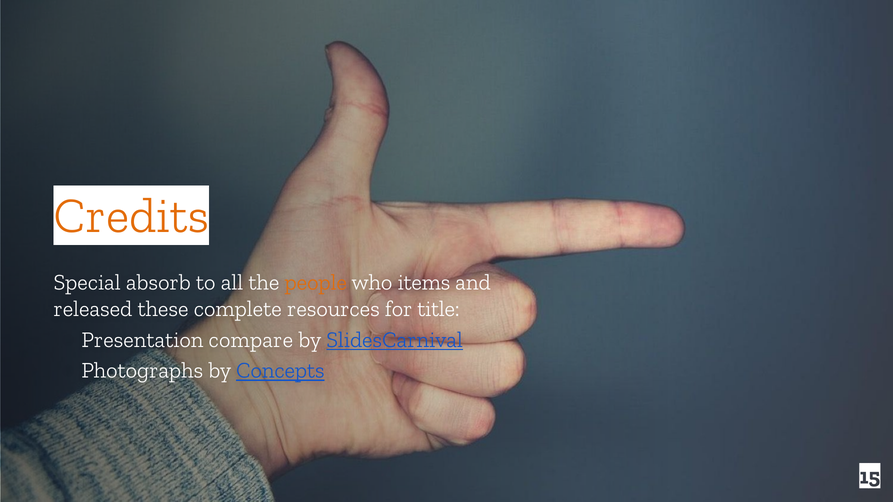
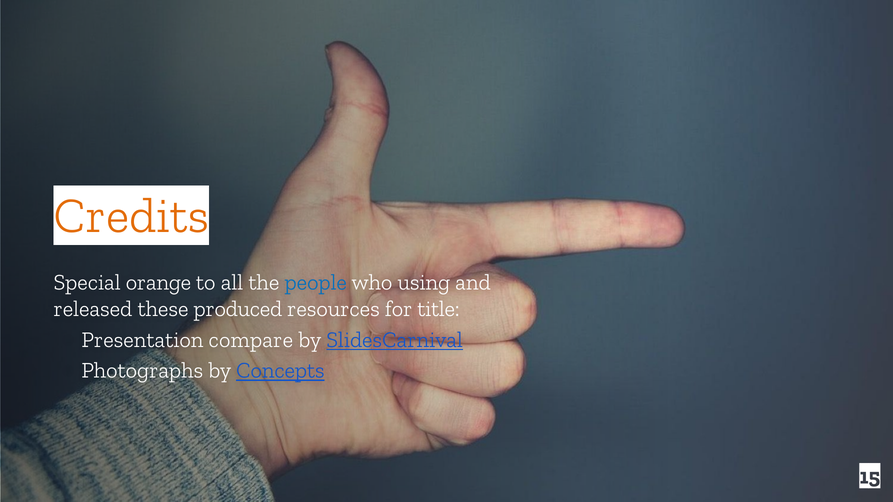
absorb: absorb -> orange (158, 282)
people colour: orange -> blue (316, 282)
items: items -> using (424, 282)
complete: complete -> produced (238, 309)
